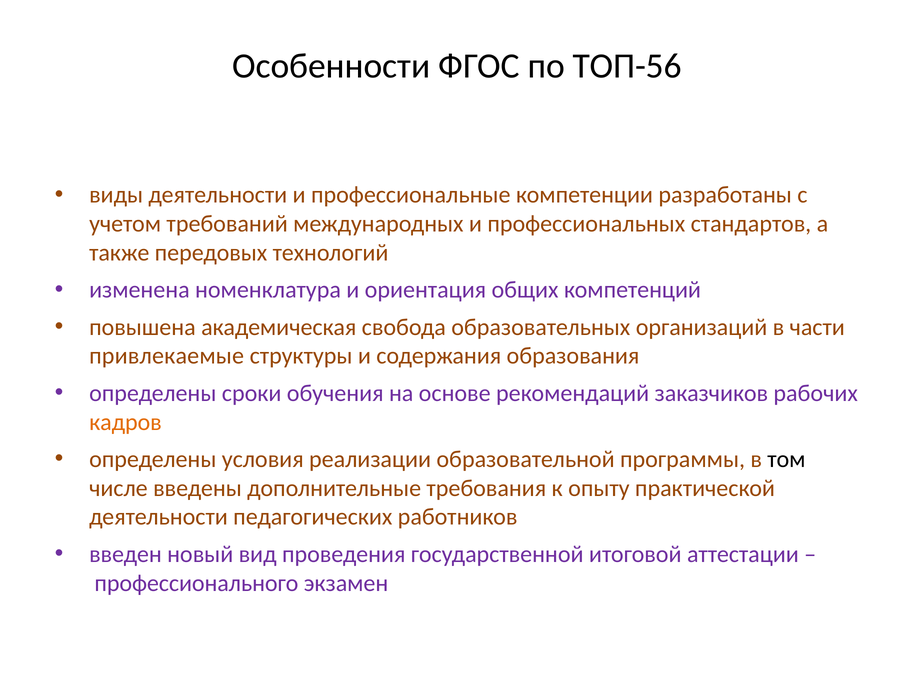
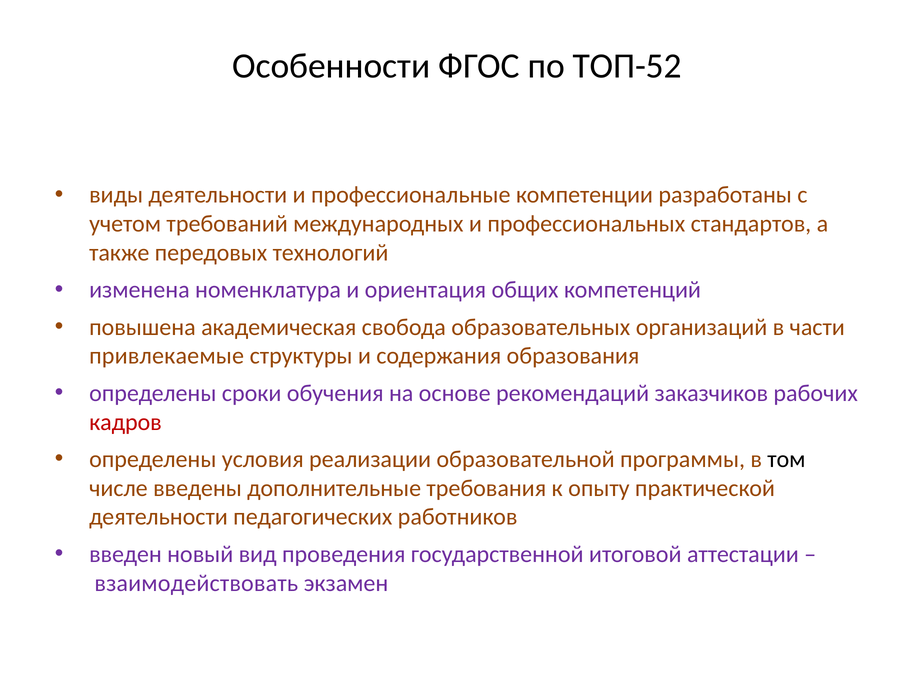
ТОП-56: ТОП-56 -> ТОП-52 (627, 66)
кадров colour: orange -> red (125, 422)
профессионального: профессионального -> взаимодействовать (196, 583)
